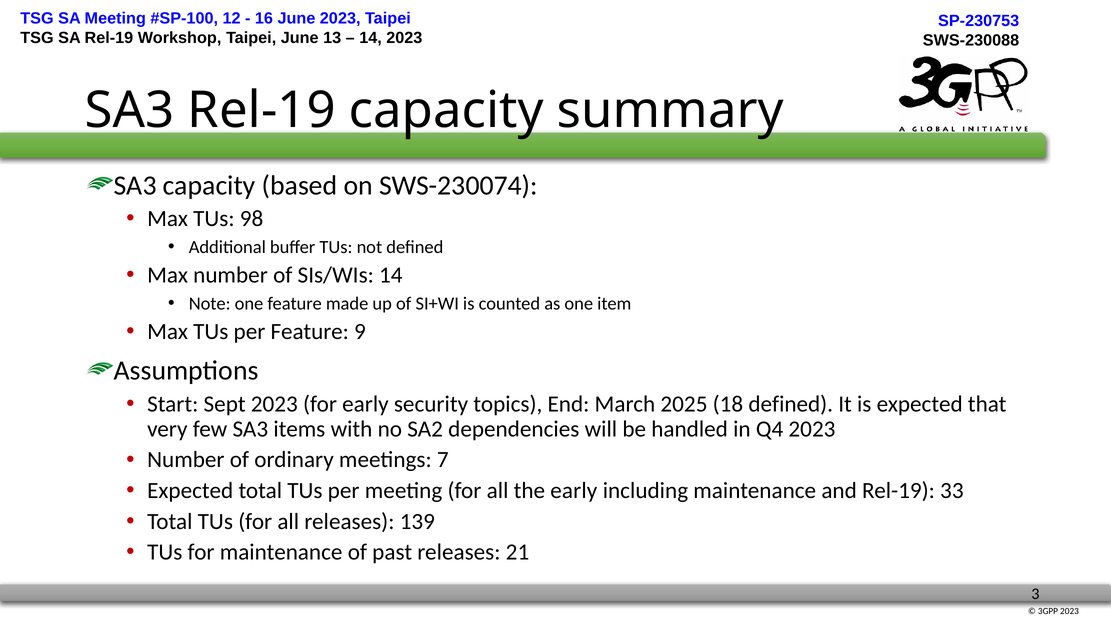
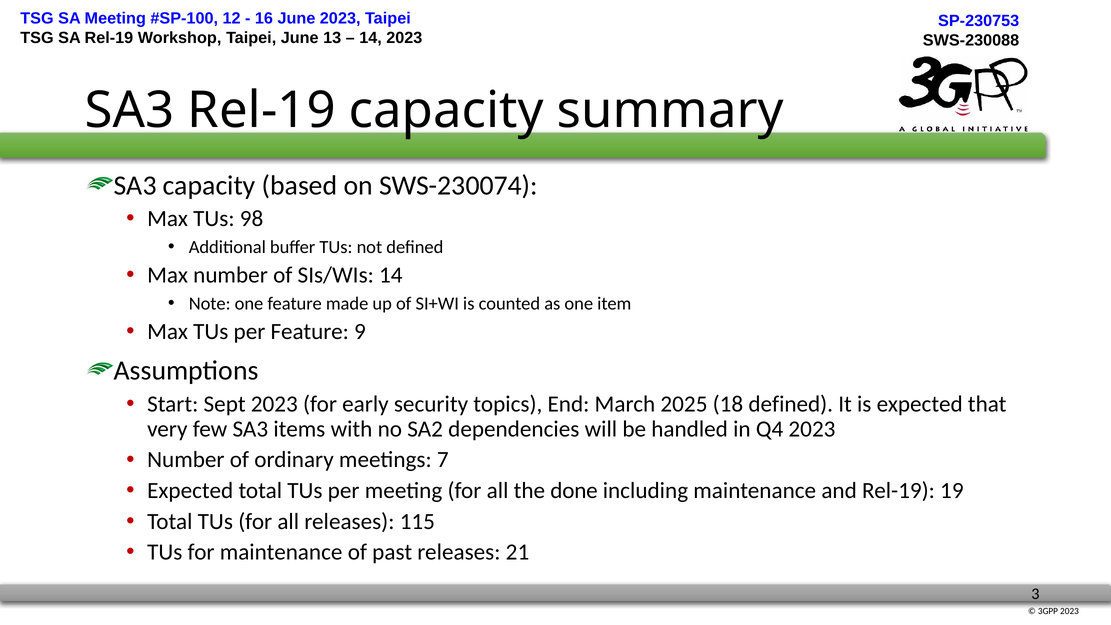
the early: early -> done (574, 491)
33: 33 -> 19 (952, 491)
139: 139 -> 115 (417, 521)
